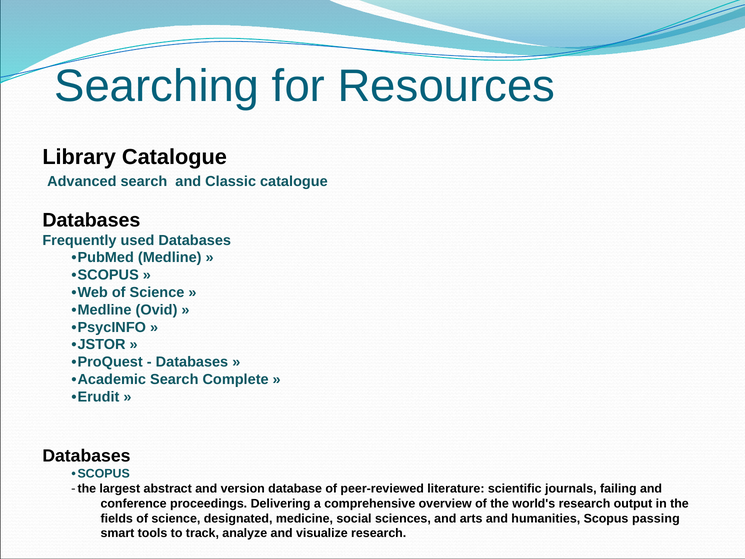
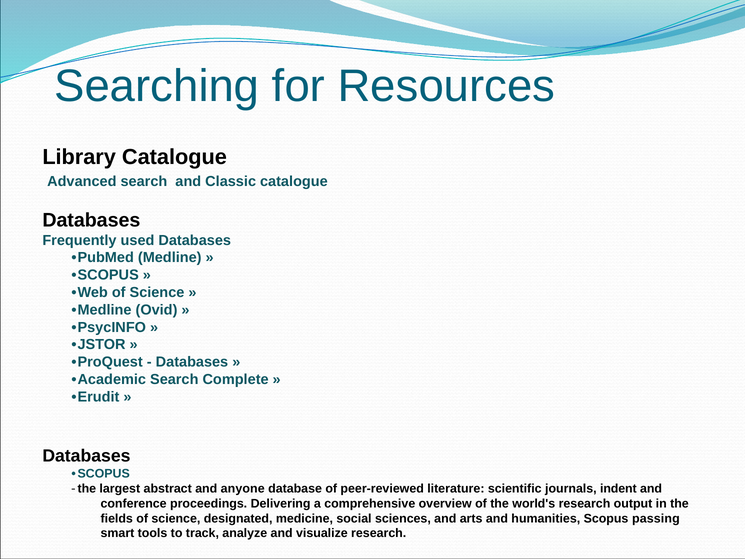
version: version -> anyone (243, 488)
failing: failing -> indent (618, 488)
